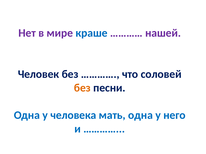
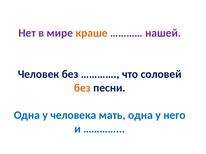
краше colour: blue -> orange (92, 33)
